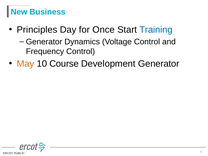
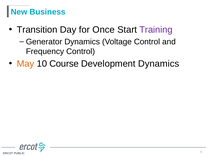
Principles: Principles -> Transition (37, 30)
Training colour: blue -> purple (156, 30)
Development Generator: Generator -> Dynamics (159, 64)
